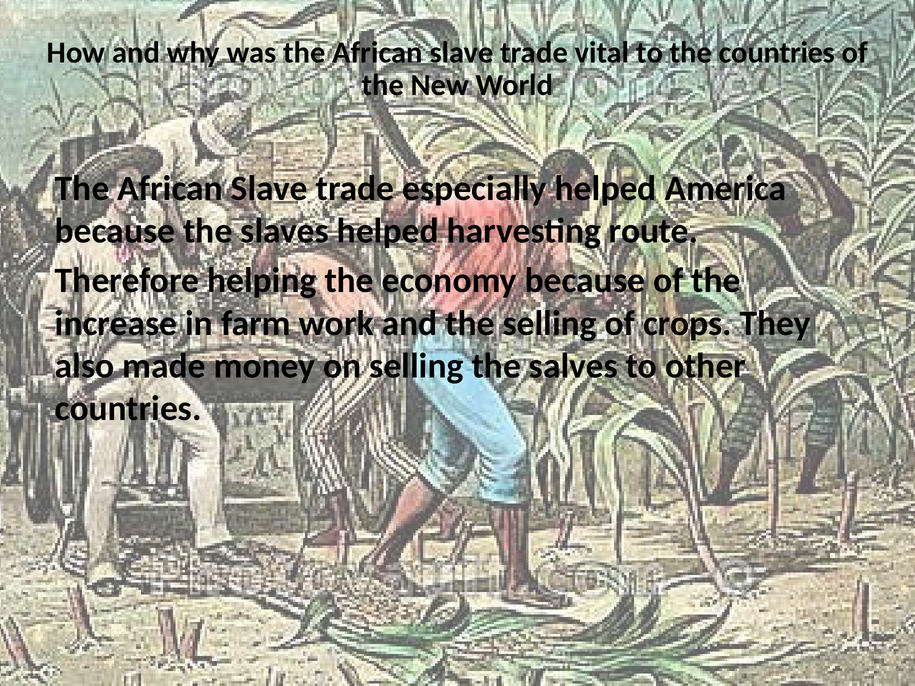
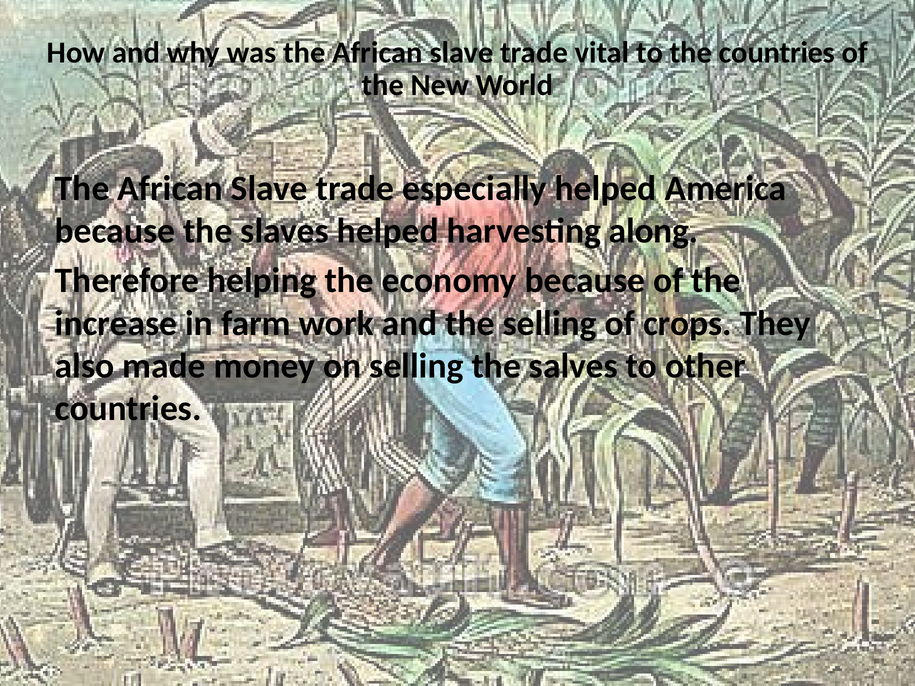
route: route -> along (653, 231)
